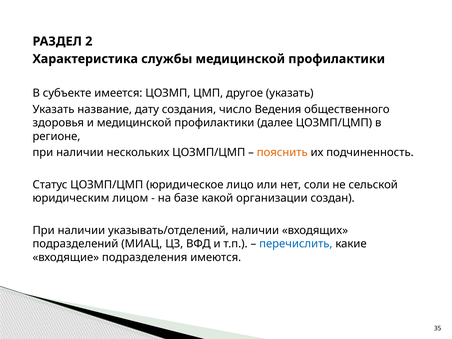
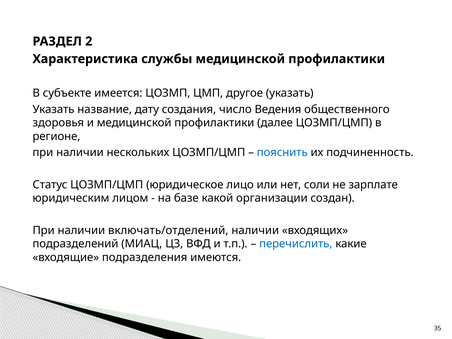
пояснить colour: orange -> blue (282, 153)
сельской: сельской -> зарплате (373, 185)
указывать/отделений: указывать/отделений -> включать/отделений (168, 230)
